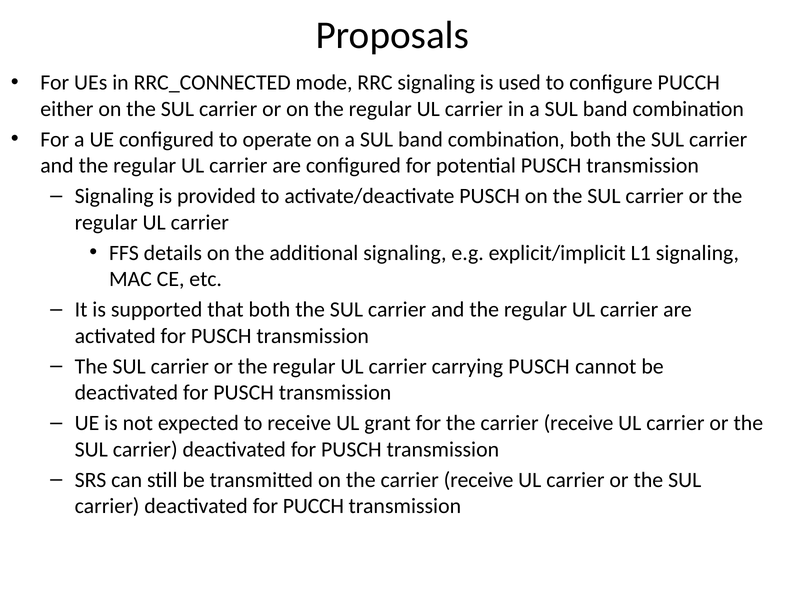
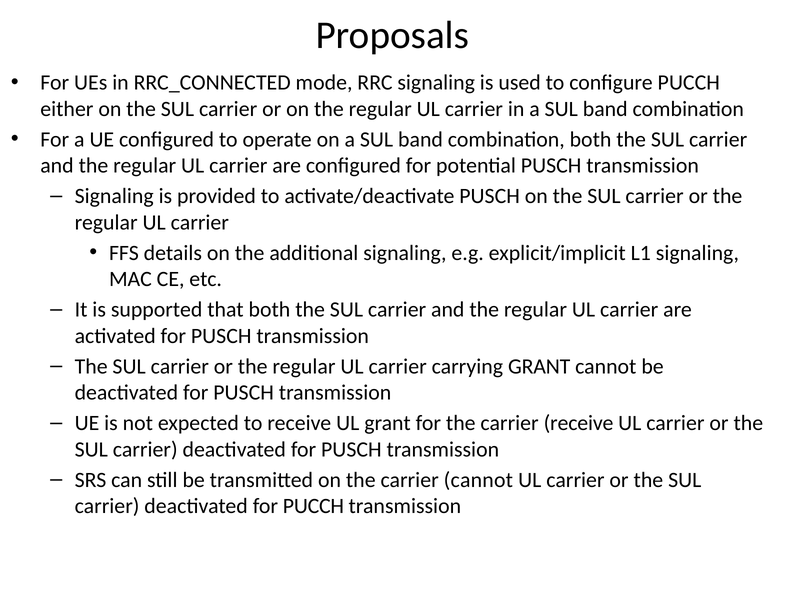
carrying PUSCH: PUSCH -> GRANT (539, 366)
on the carrier receive: receive -> cannot (478, 480)
